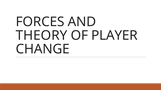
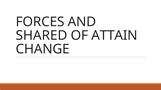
THEORY: THEORY -> SHARED (42, 36)
PLAYER: PLAYER -> ATTAIN (114, 36)
